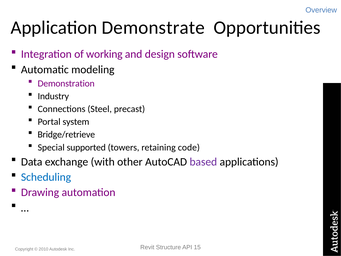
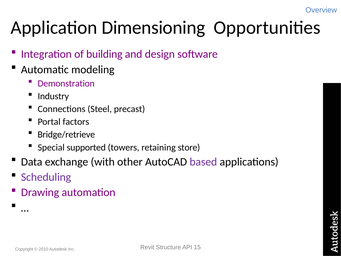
Demonstrate: Demonstrate -> Dimensioning (153, 28)
working: working -> building (104, 54)
system: system -> factors (76, 122)
code: code -> store (189, 147)
Scheduling colour: blue -> purple (46, 177)
